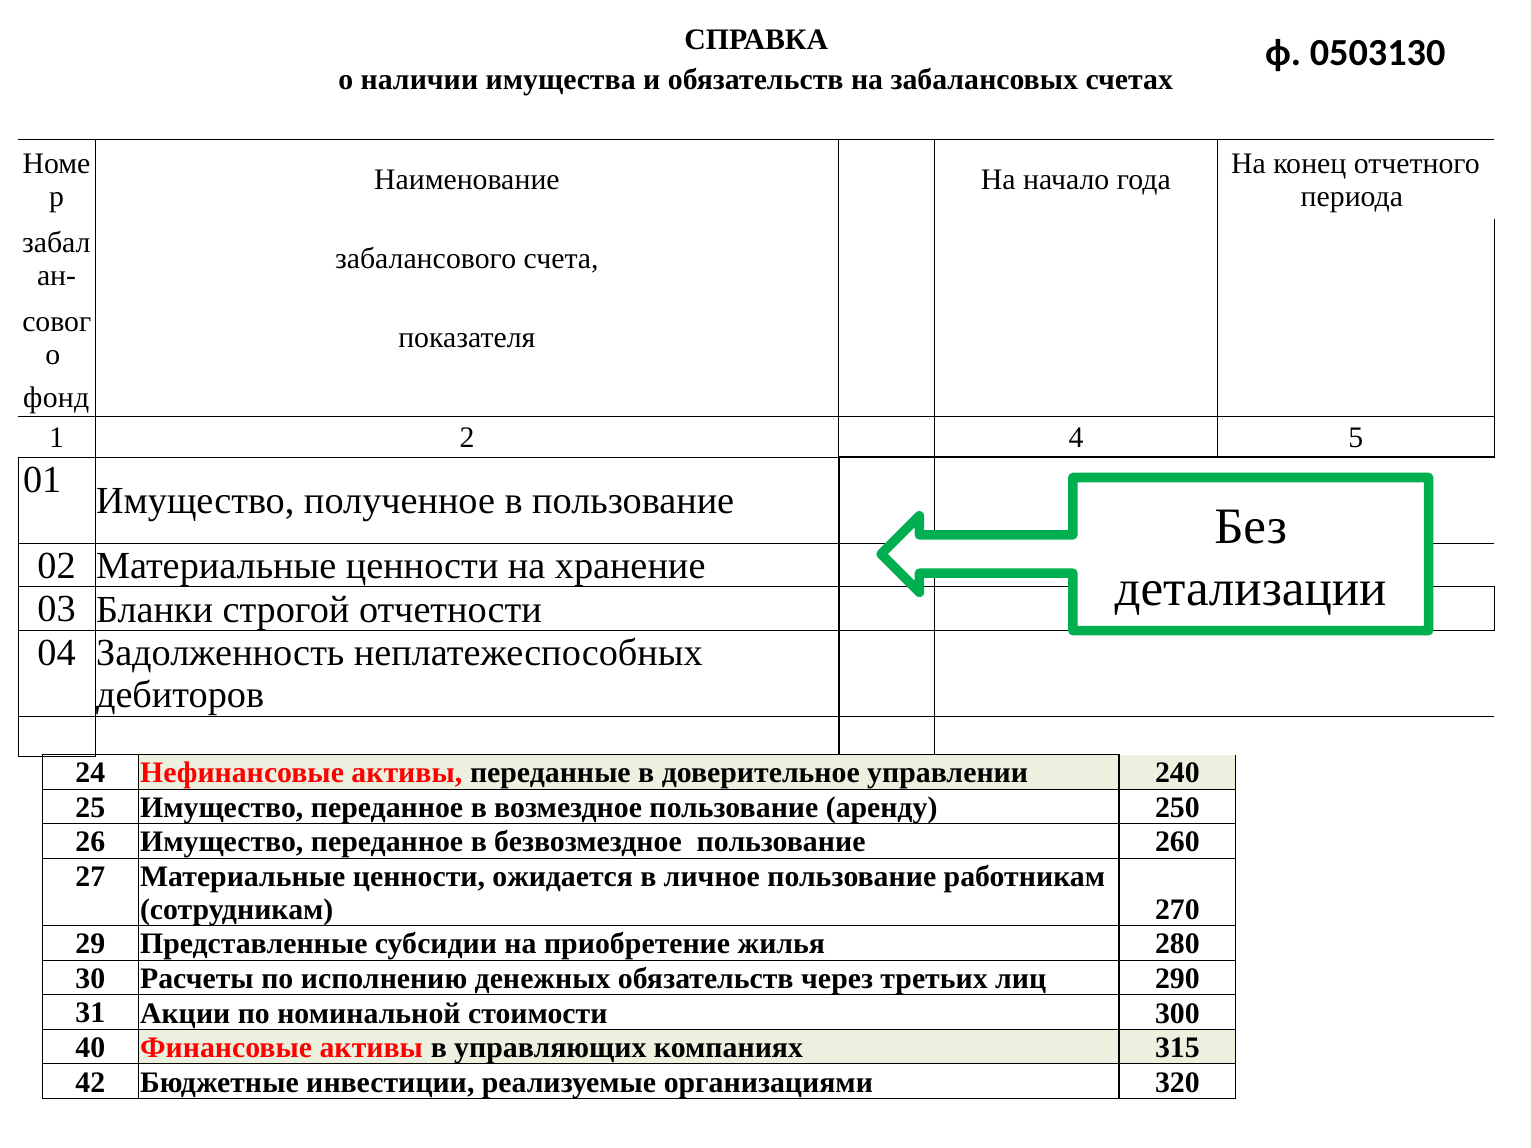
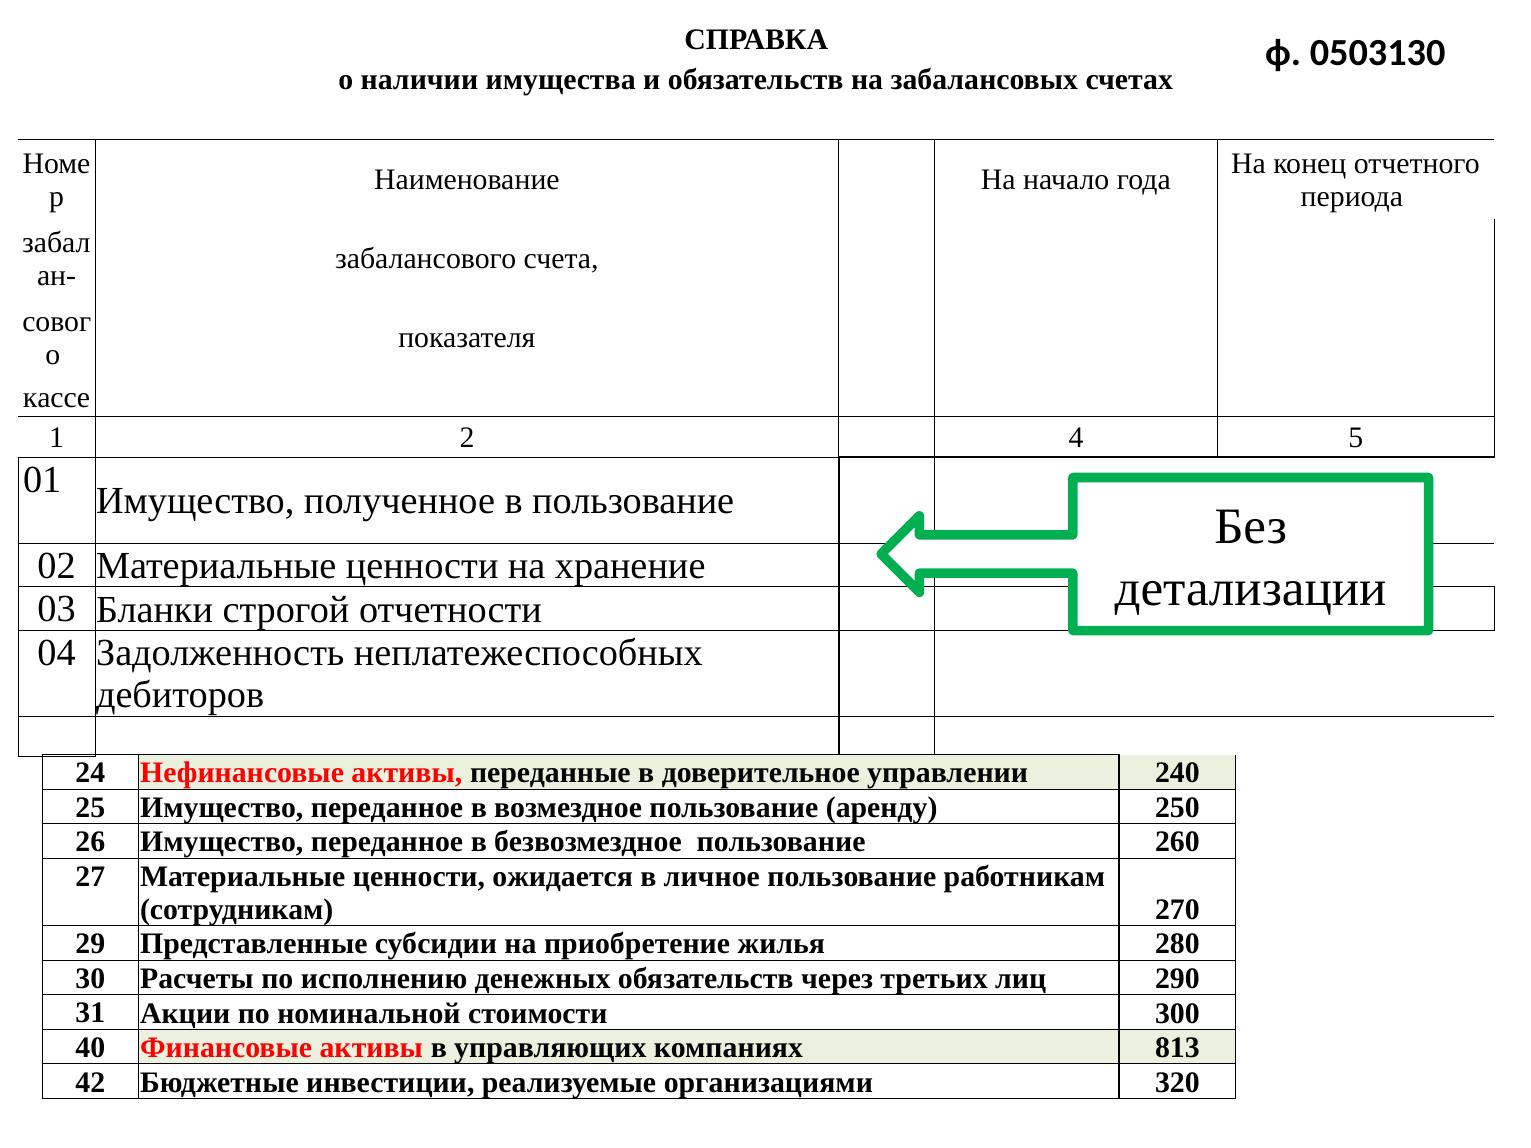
фонд: фонд -> кассе (56, 398)
315: 315 -> 813 (1177, 1048)
